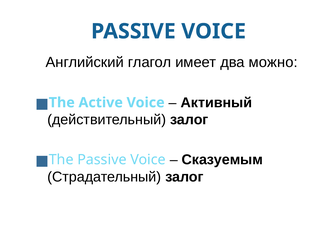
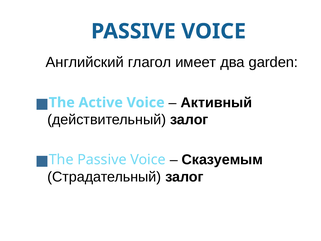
можно: можно -> garden (273, 62)
